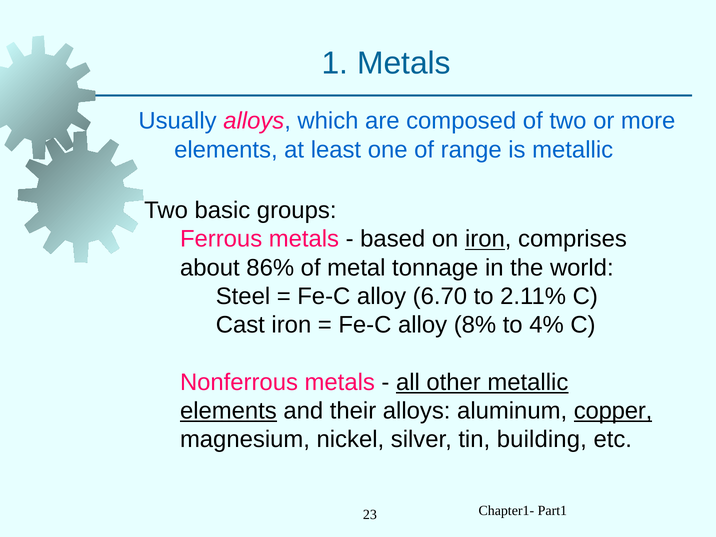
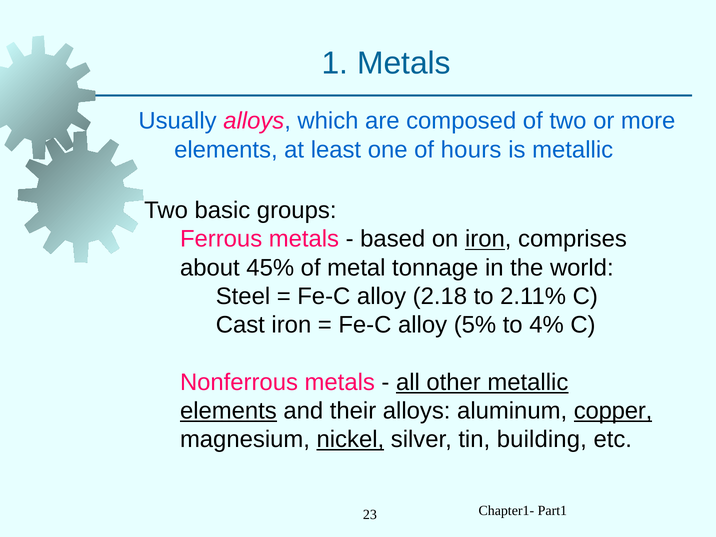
range: range -> hours (471, 150)
86%: 86% -> 45% (270, 268)
6.70: 6.70 -> 2.18 (440, 296)
8%: 8% -> 5% (475, 325)
nickel underline: none -> present (350, 440)
